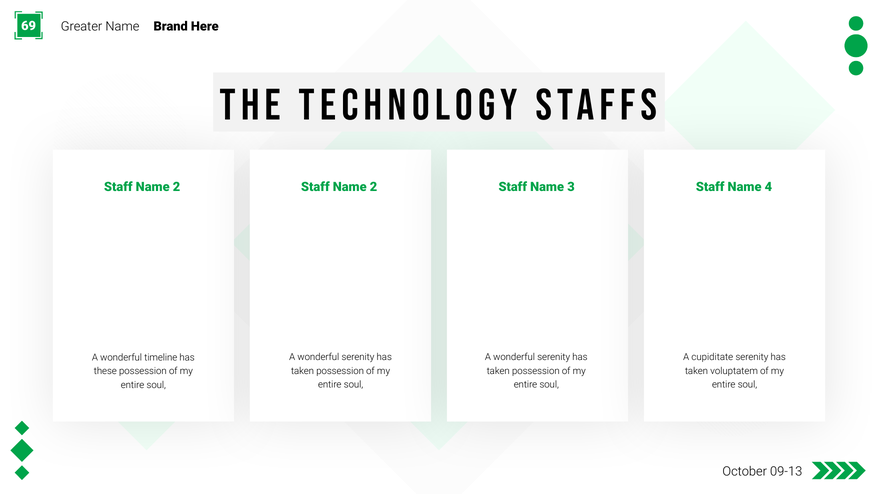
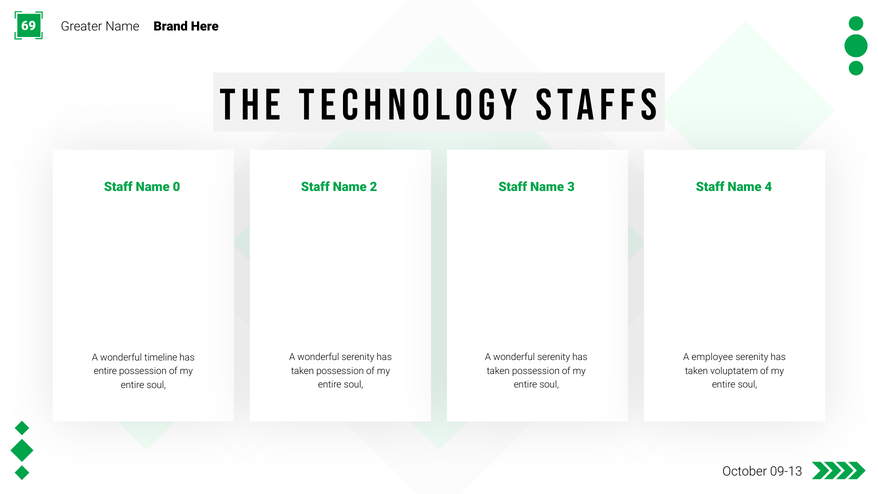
2: 2 -> 0 (177, 187)
cupiditate: cupiditate -> employee (712, 357)
these: these -> entire (105, 371)
